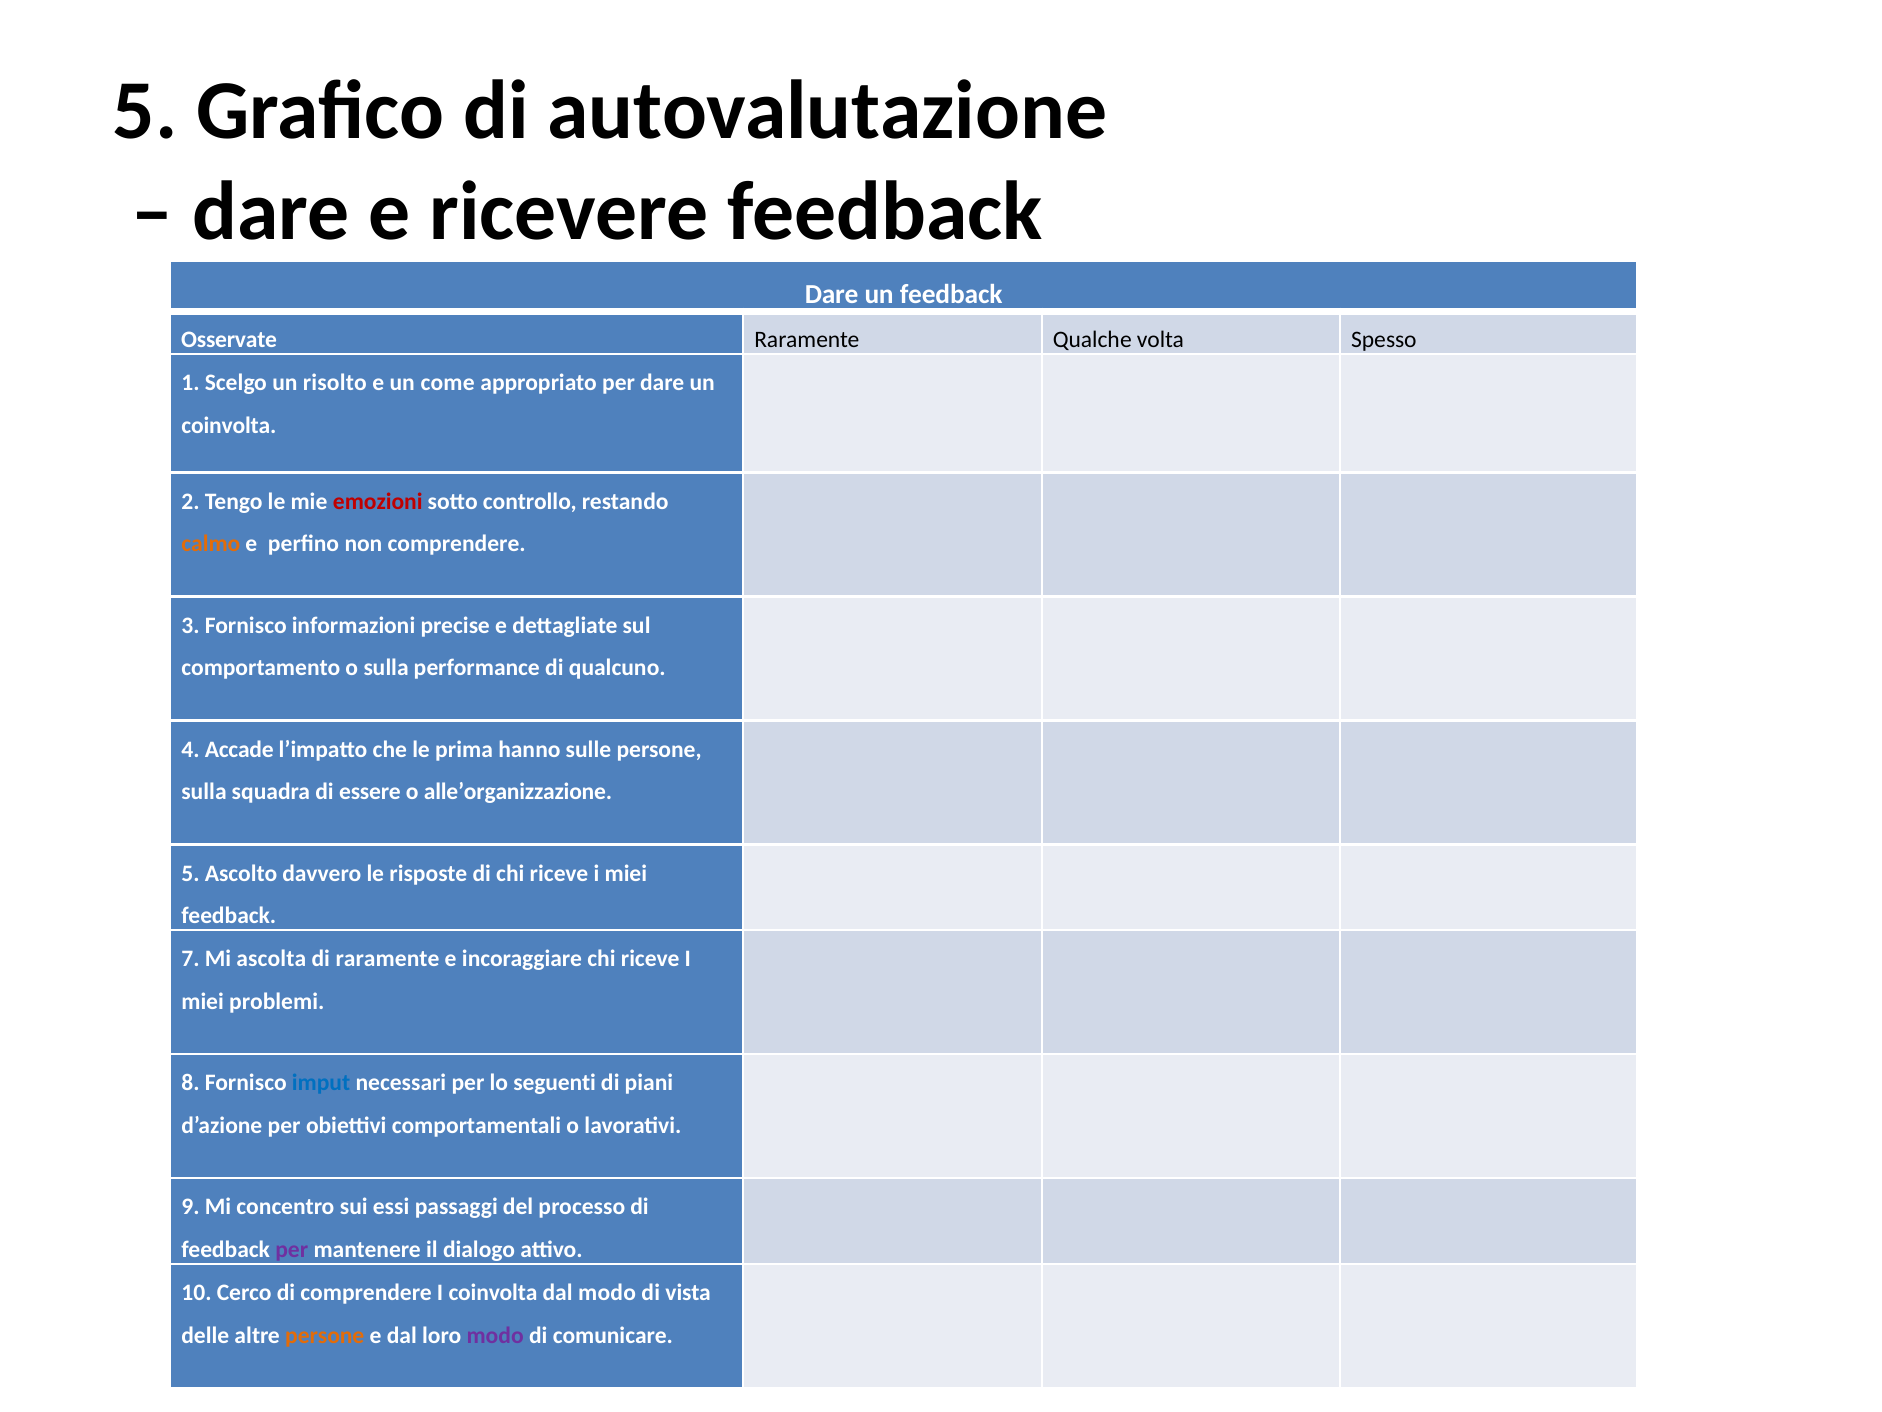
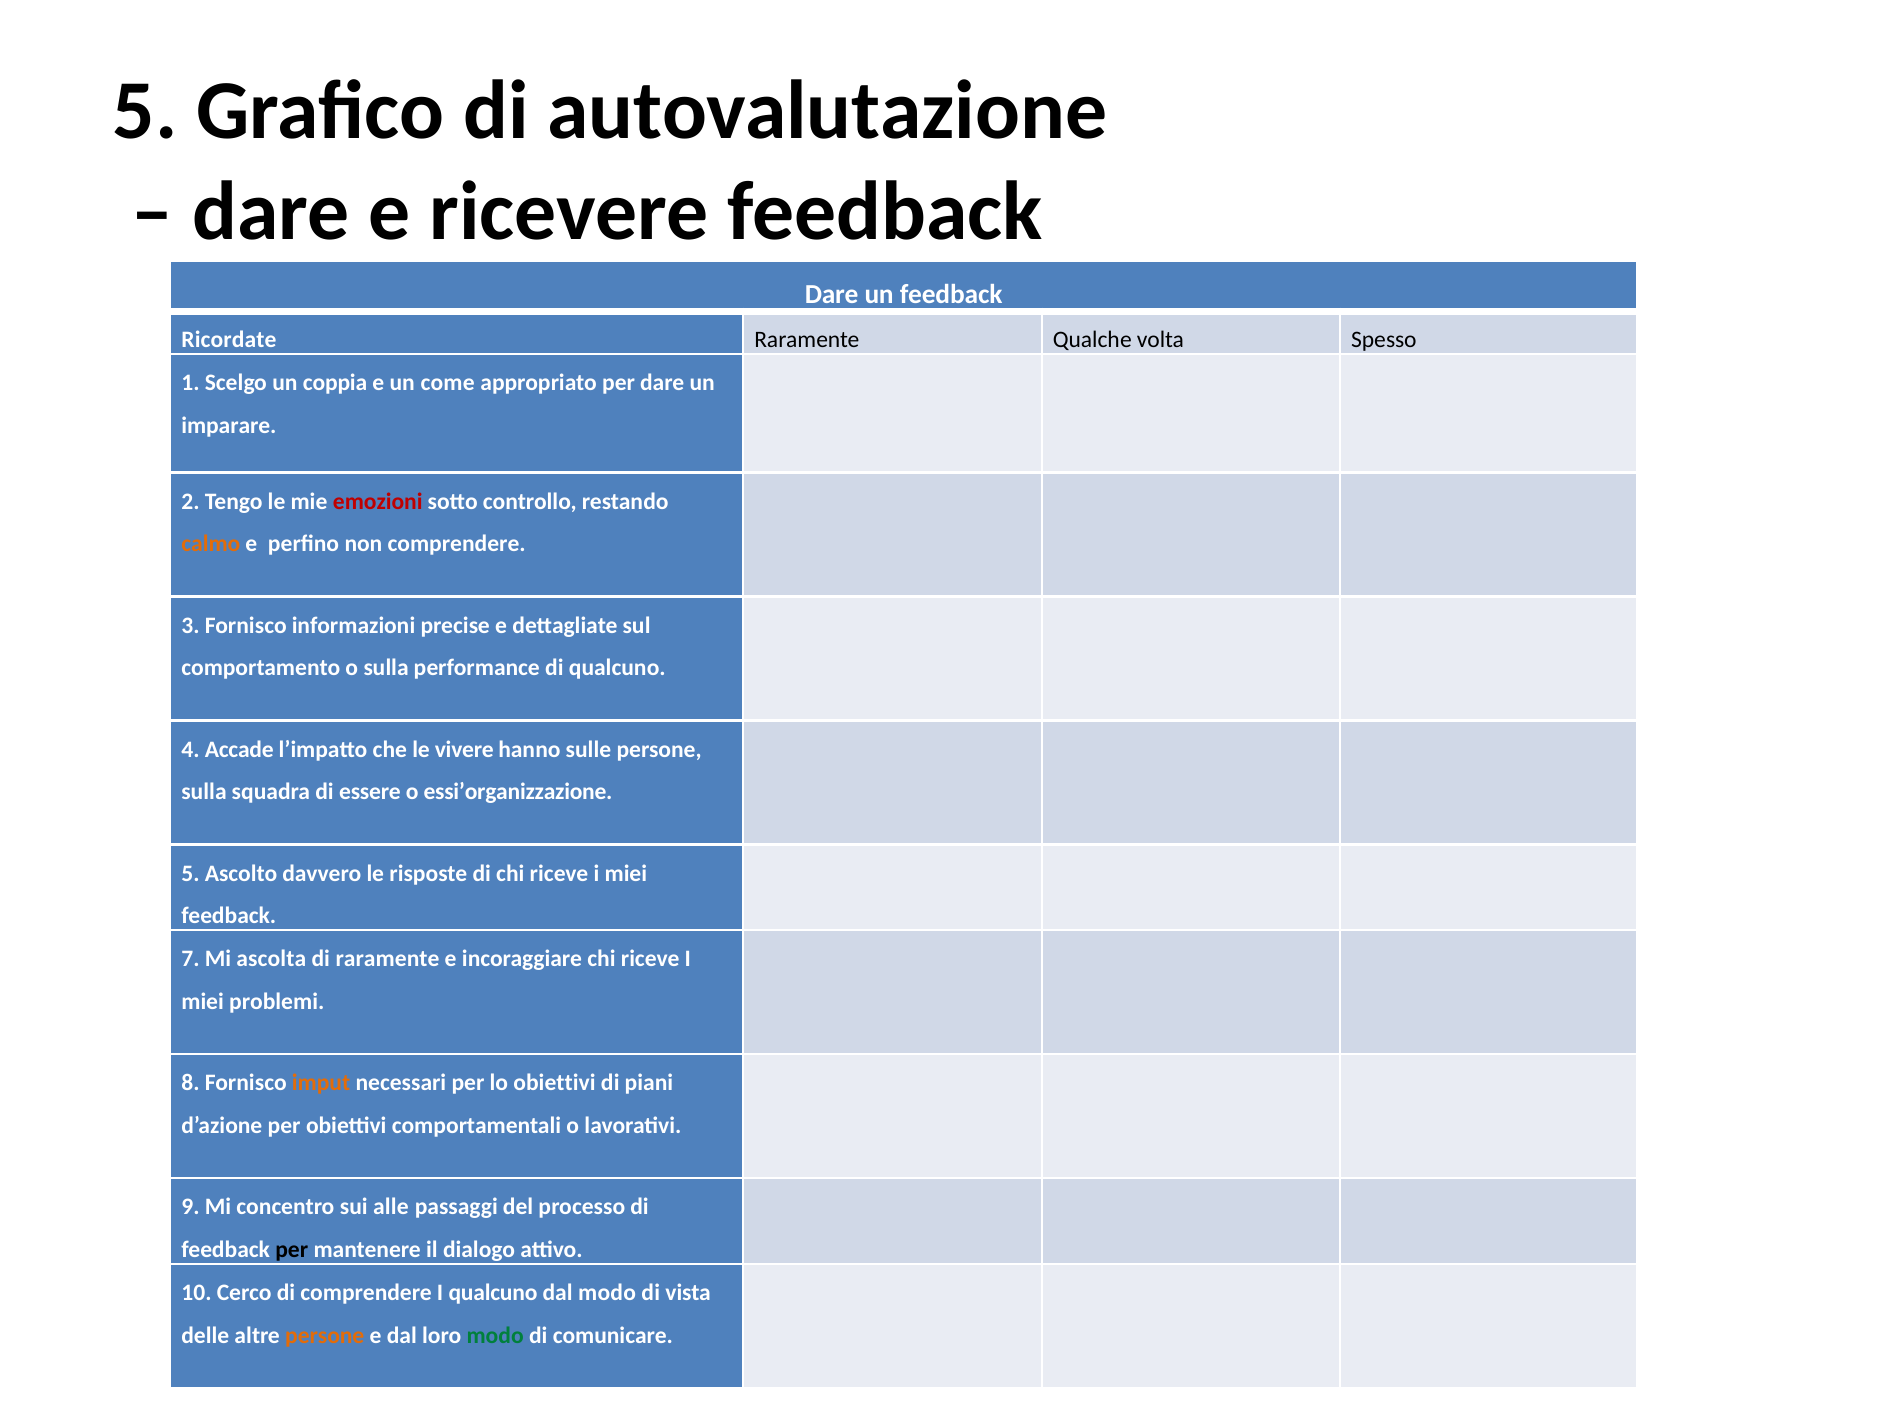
Osservate: Osservate -> Ricordate (229, 340)
risolto: risolto -> coppia (335, 383)
coinvolta: coinvolta -> imparare (229, 426)
prima: prima -> vivere (464, 749)
alle’organizzazione: alle’organizzazione -> essi’organizzazione (518, 792)
imput colour: blue -> orange (321, 1083)
lo seguenti: seguenti -> obiettivi (554, 1083)
essi: essi -> alle (391, 1207)
per colour: purple -> black (292, 1250)
I coinvolta: coinvolta -> qualcuno (493, 1293)
modo colour: purple -> green (495, 1336)
